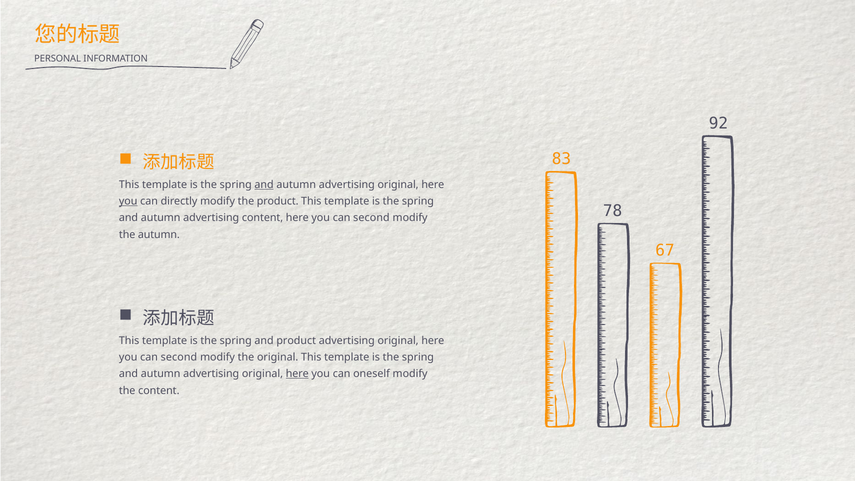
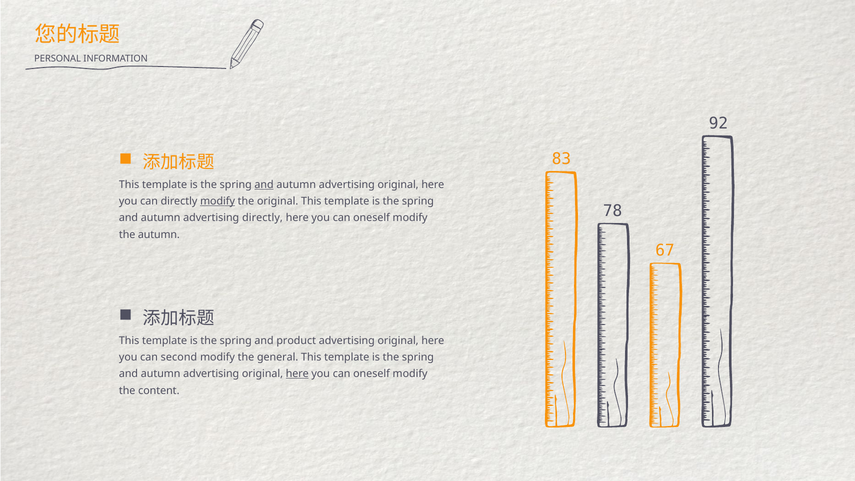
you underline: present -> none (128, 201)
modify underline: none -> present (218, 201)
the product: product -> original (278, 201)
advertising content: content -> directly (262, 218)
second: second -> oneself (371, 218)
the original: original -> general (278, 357)
